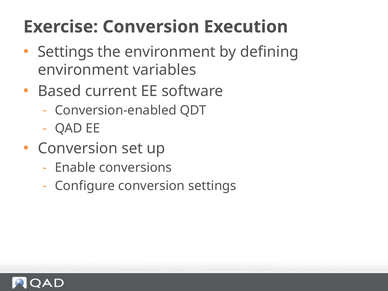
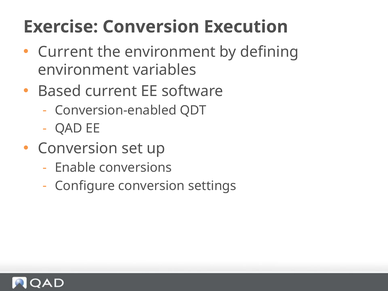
Settings: Settings -> Current (66, 52)
